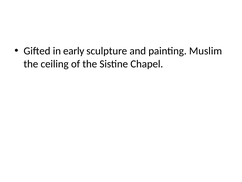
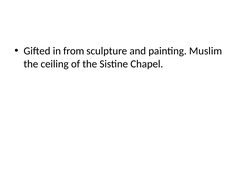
early: early -> from (74, 51)
